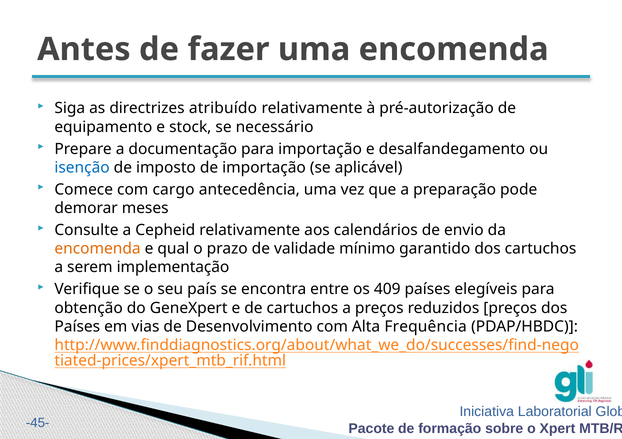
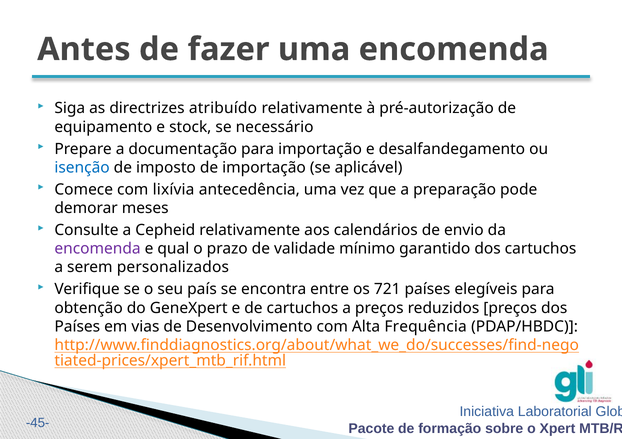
cargo: cargo -> lixívia (174, 189)
encomenda colour: orange -> purple (98, 249)
implementação: implementação -> personalizados (173, 267)
409: 409 -> 721 (387, 289)
